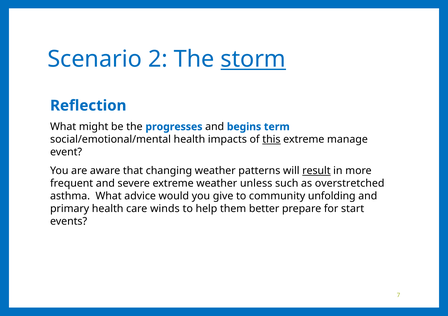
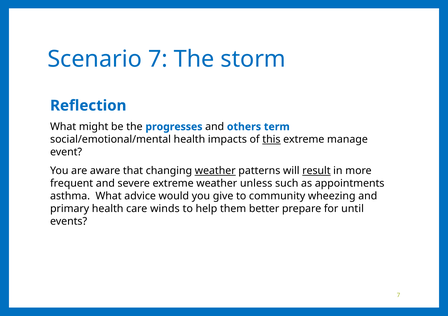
Scenario 2: 2 -> 7 (158, 59)
storm underline: present -> none (253, 59)
begins: begins -> others (244, 127)
weather underline: none -> present (215, 171)
overstretched: overstretched -> appointments (350, 183)
unfolding: unfolding -> wheezing (332, 196)
start: start -> until (353, 209)
